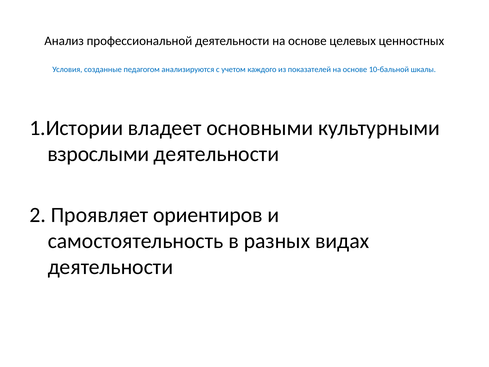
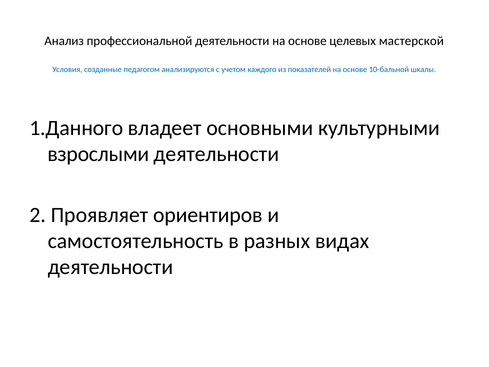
ценностных: ценностных -> мастерской (411, 41)
1.Истории: 1.Истории -> 1.Данного (76, 128)
